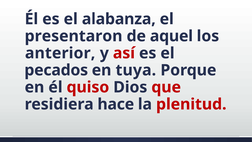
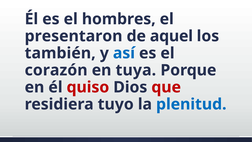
alabanza: alabanza -> hombres (119, 19)
anterior: anterior -> también (60, 53)
así colour: red -> blue (124, 53)
pecados: pecados -> corazón (56, 70)
hace: hace -> tuyo (116, 104)
plenitud colour: red -> blue (191, 104)
